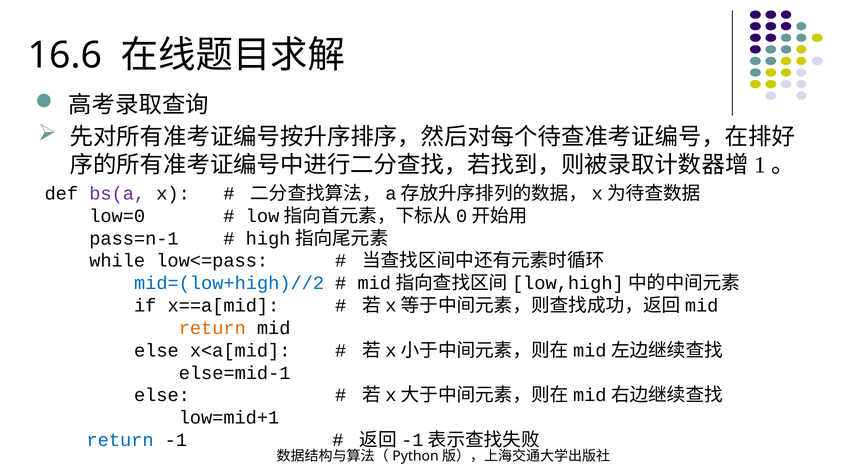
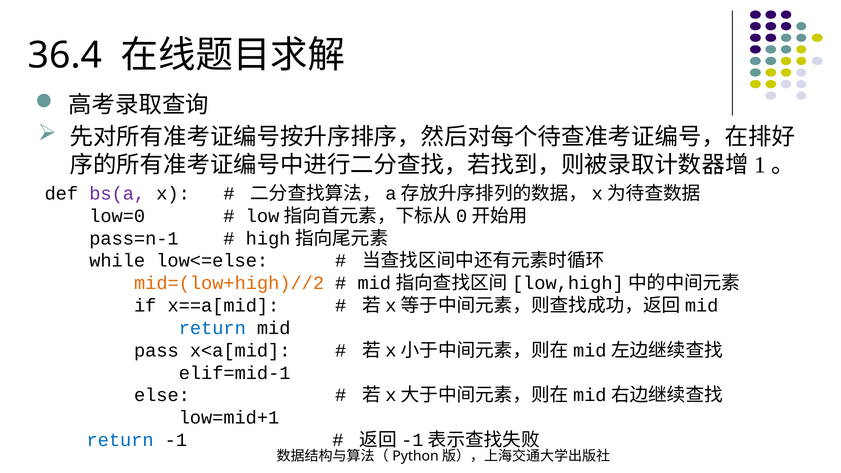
16.6: 16.6 -> 36.4 (65, 55)
low<=pass: low<=pass -> low<=else (212, 261)
mid=(low+high)//2 colour: blue -> orange (229, 283)
return colour: orange -> blue (212, 328)
else: else -> pass (156, 351)
else=mid-1: else=mid-1 -> elif=mid-1 (235, 373)
